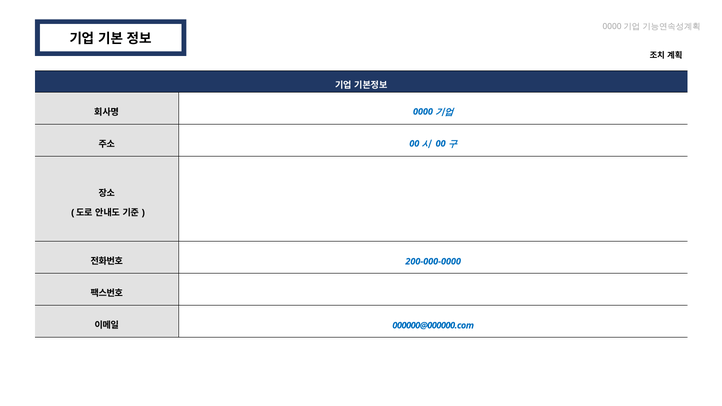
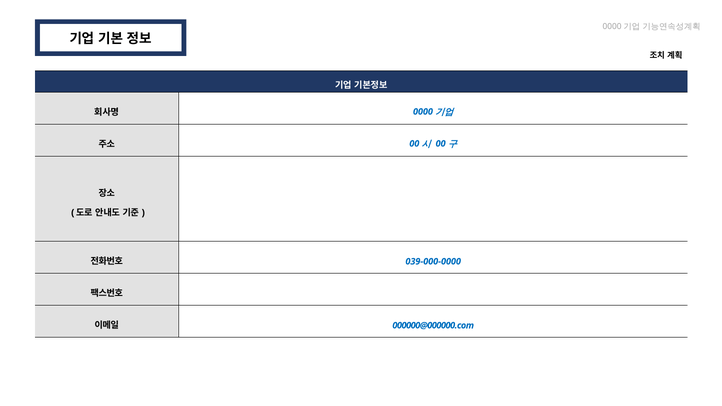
200-000-0000: 200-000-0000 -> 039-000-0000 (433, 262)
